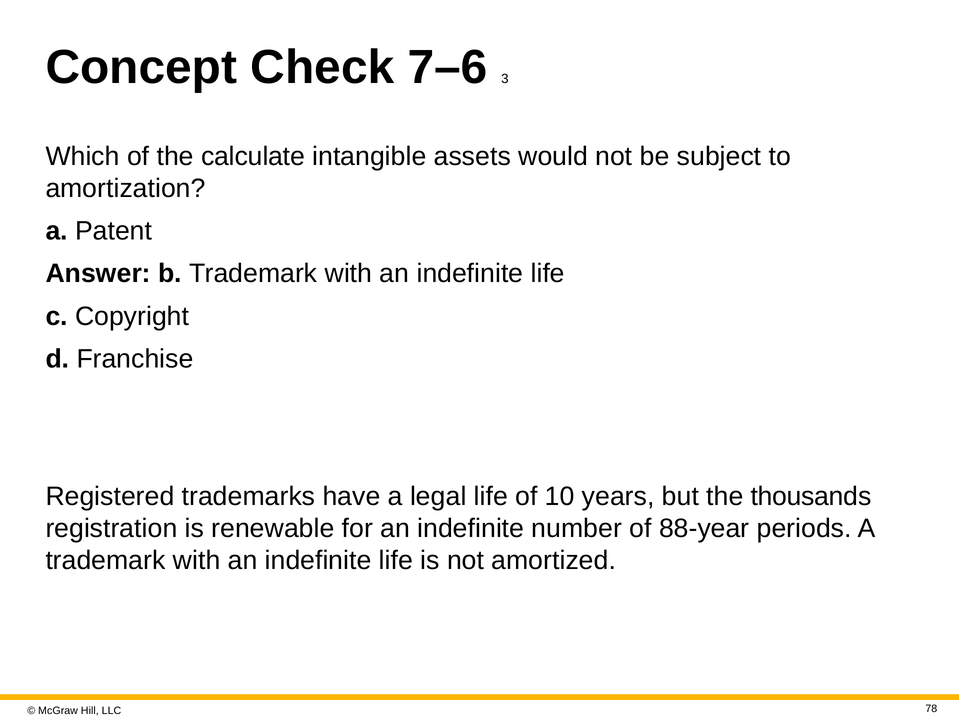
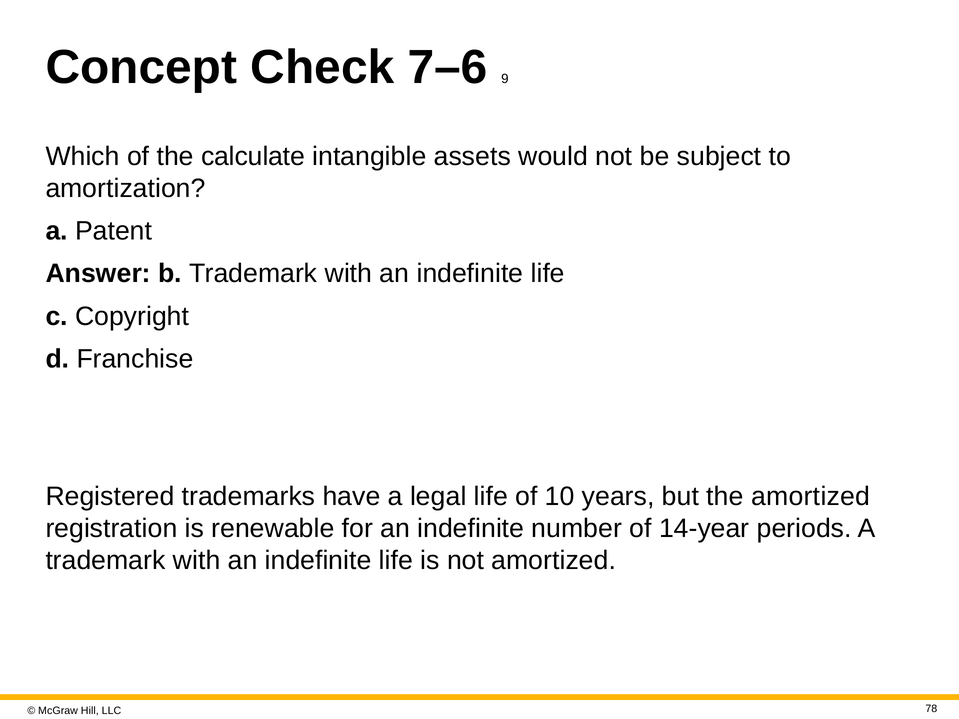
3: 3 -> 9 (505, 79)
the thousands: thousands -> amortized (811, 497)
88-year: 88-year -> 14-year (704, 529)
